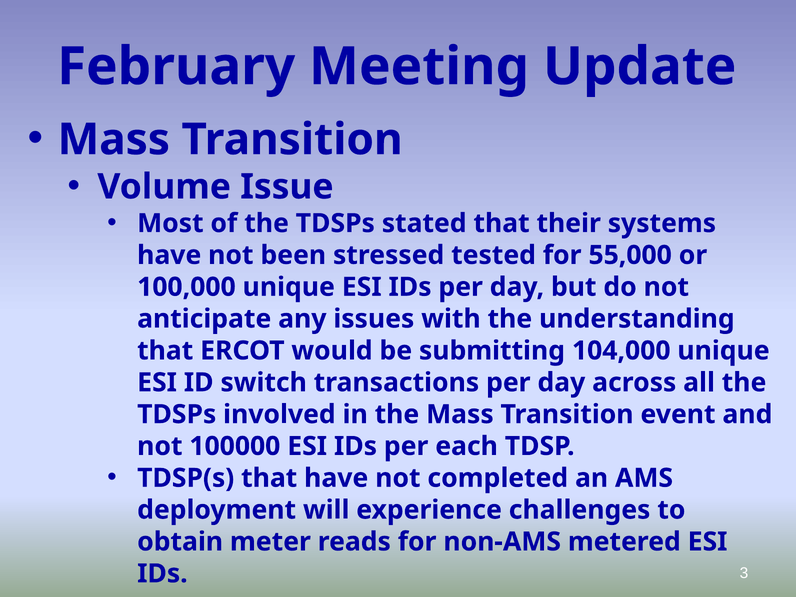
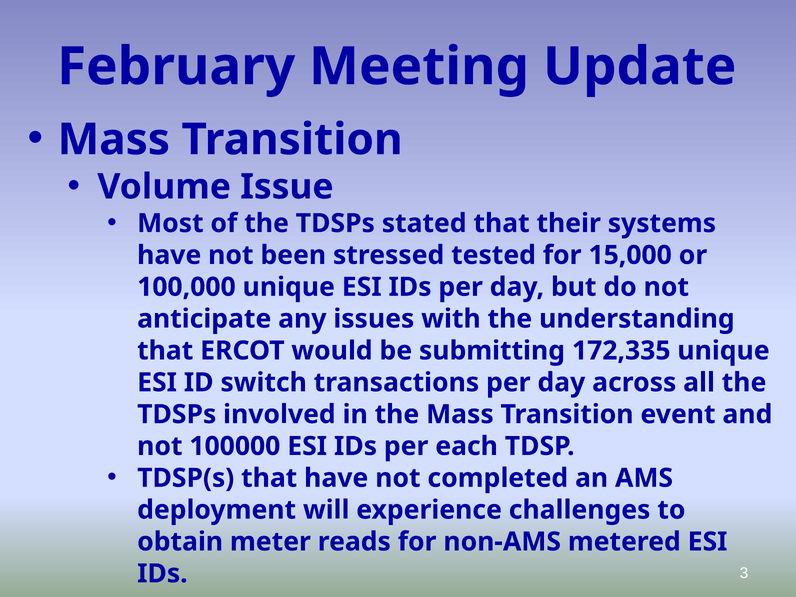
55,000: 55,000 -> 15,000 (630, 255)
104,000: 104,000 -> 172,335 (621, 351)
